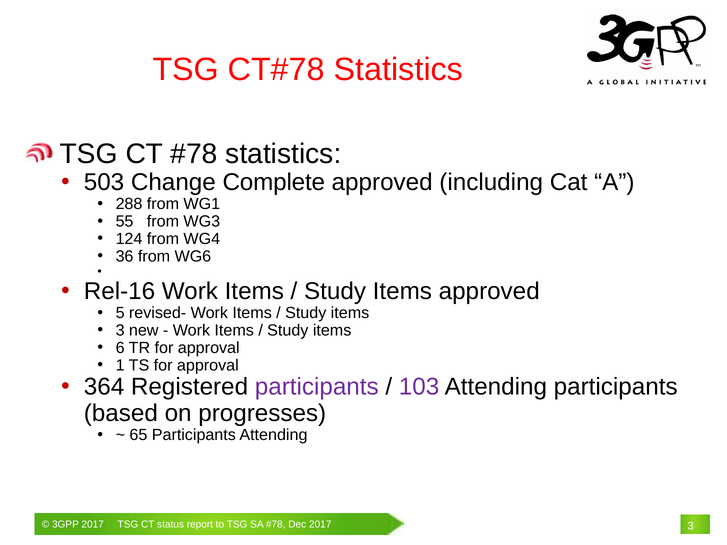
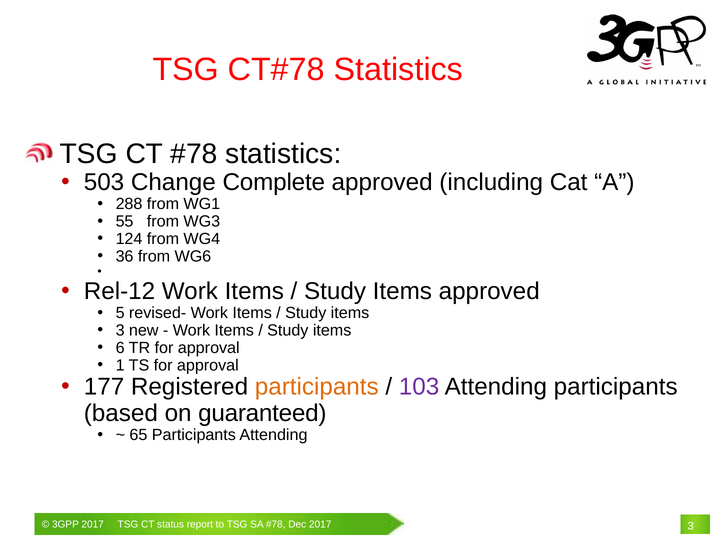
Rel-16: Rel-16 -> Rel-12 (119, 291)
364: 364 -> 177 (104, 387)
participants colour: purple -> orange (317, 387)
progresses: progresses -> guaranteed (262, 413)
